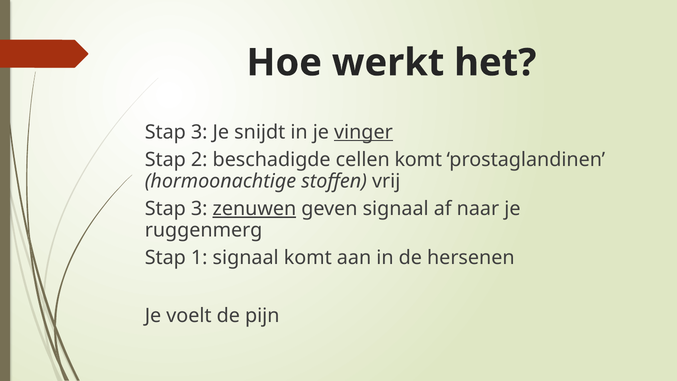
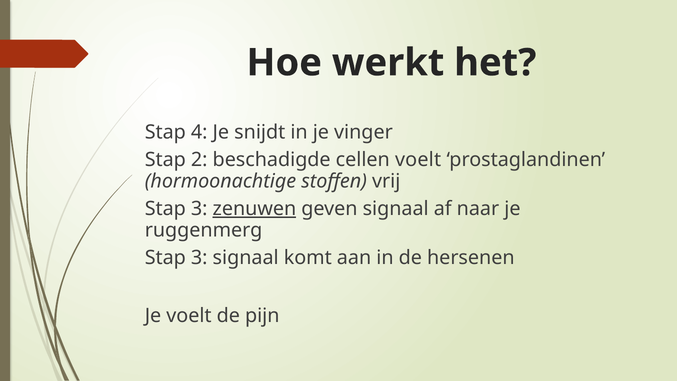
3: 3 -> 4 (199, 132)
vinger underline: present -> none (363, 132)
cellen komt: komt -> voelt (418, 160)
1: 1 -> 3 (199, 258)
